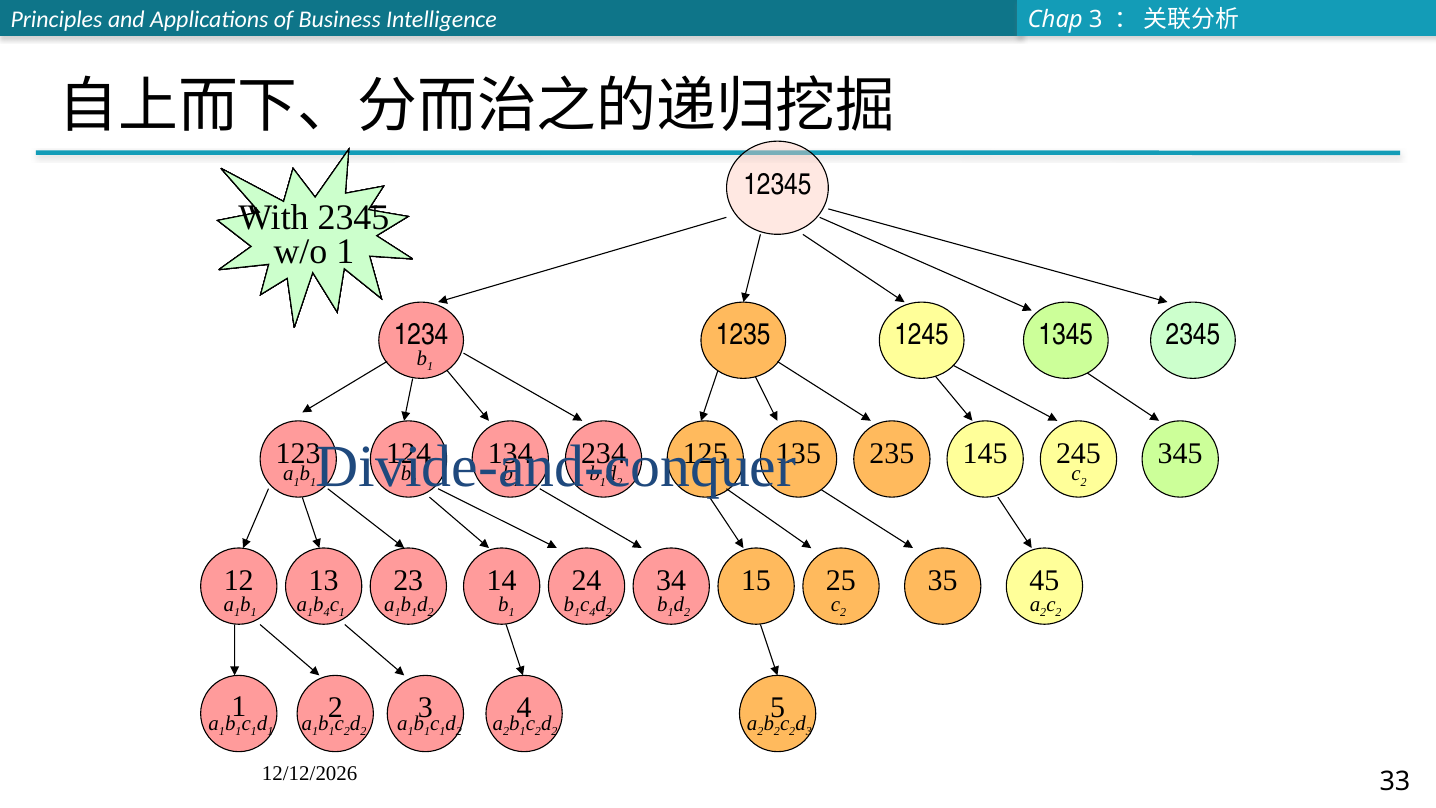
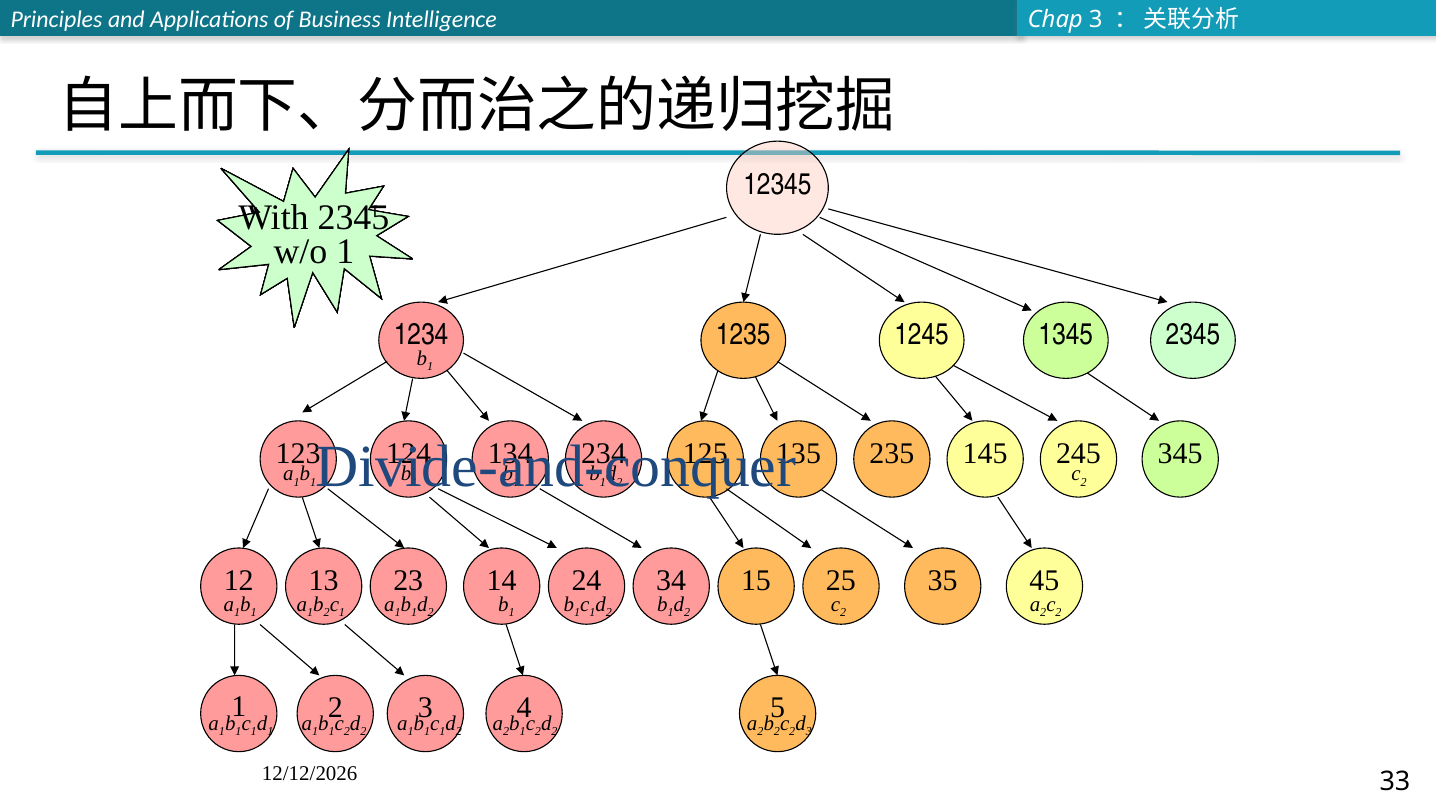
4: 4 -> 2 (327, 613)
4: 4 -> 1 (592, 613)
